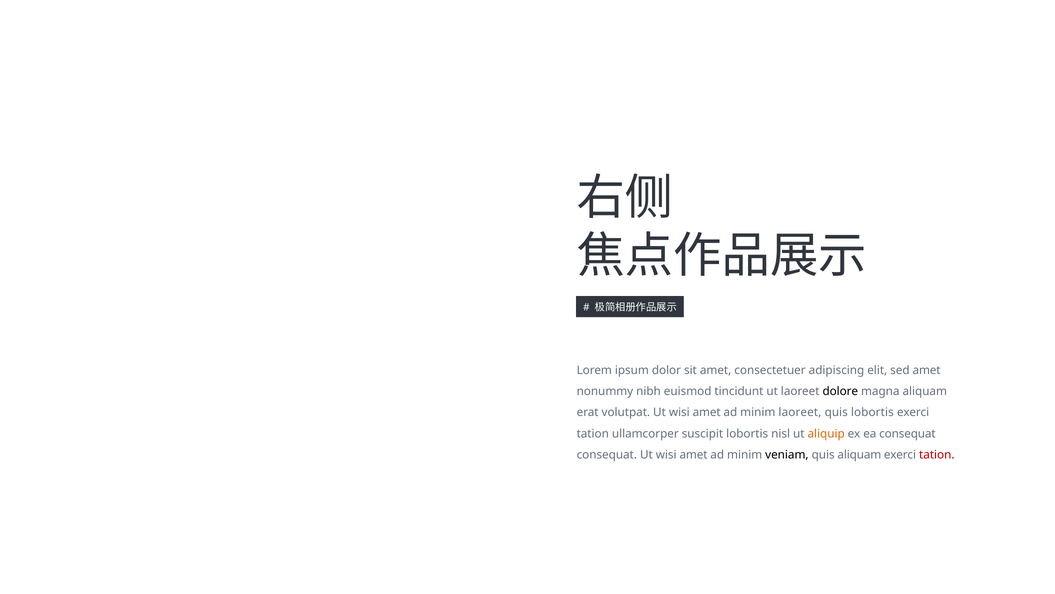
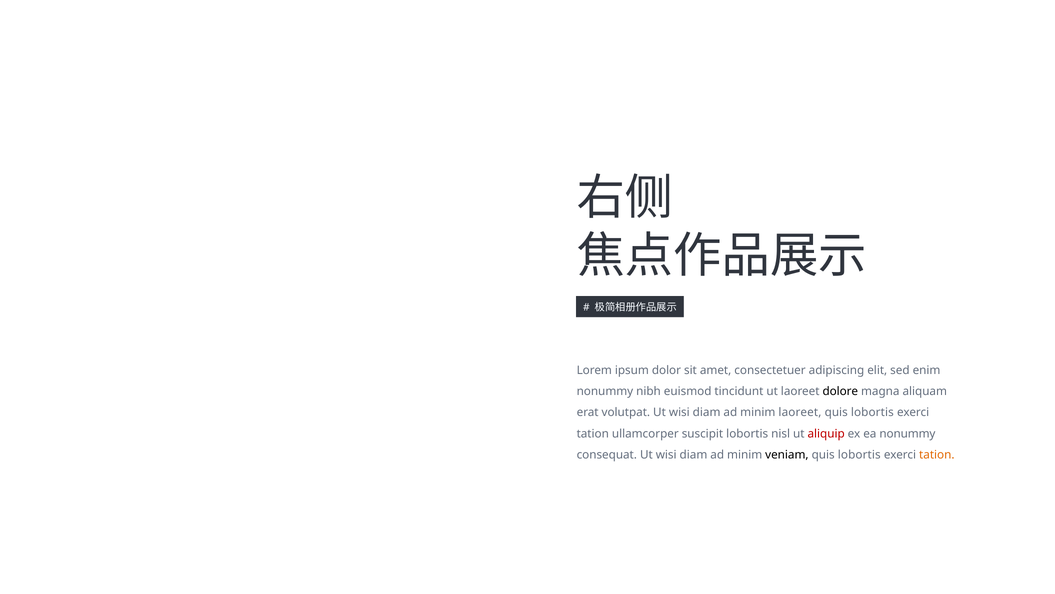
sed amet: amet -> enim (927, 370)
volutpat Ut wisi amet: amet -> diam (707, 412)
aliquip colour: orange -> red (826, 433)
ea consequat: consequat -> nonummy (907, 433)
consequat Ut wisi amet: amet -> diam (693, 454)
aliquam: aliquam -> lobortis (859, 454)
tation colour: red -> orange (937, 454)
